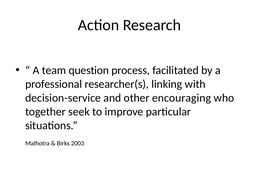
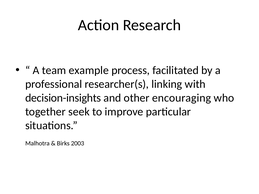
question: question -> example (89, 70)
decision-service: decision-service -> decision-insights (63, 98)
